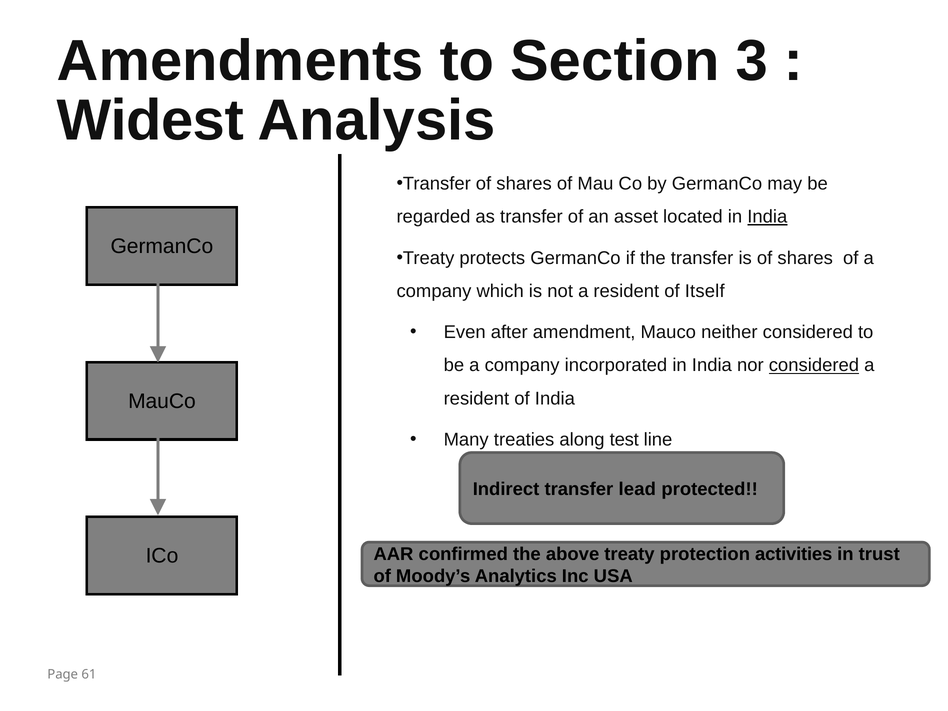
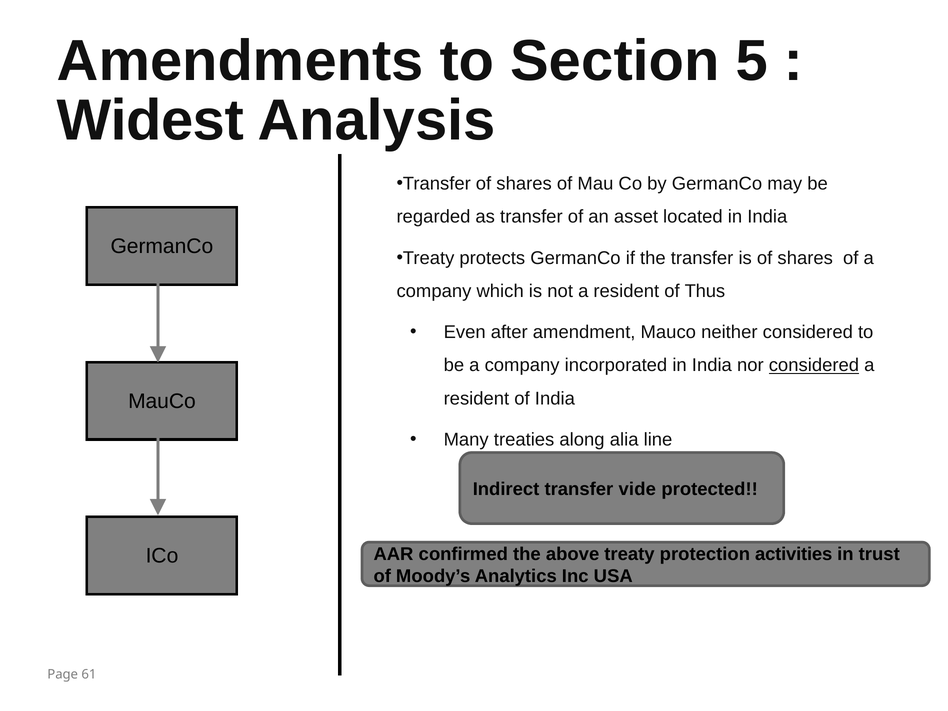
3: 3 -> 5 (752, 61)
India underline: present -> none (767, 217)
Itself: Itself -> Thus (705, 291)
test: test -> alia (624, 440)
lead: lead -> vide (637, 489)
